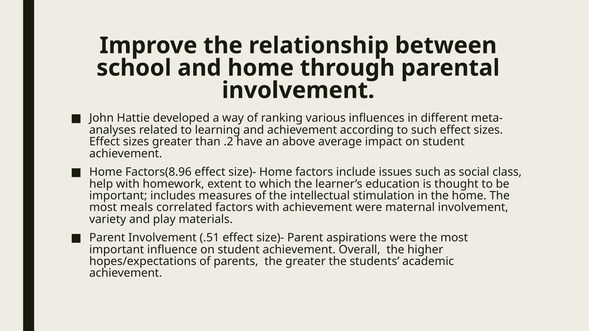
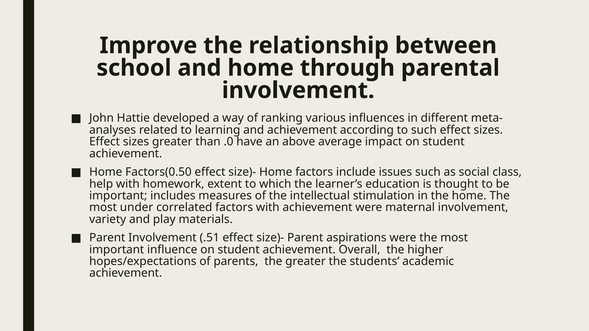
.2: .2 -> .0 (228, 142)
Factors(8.96: Factors(8.96 -> Factors(0.50 (158, 172)
meals: meals -> under (137, 208)
